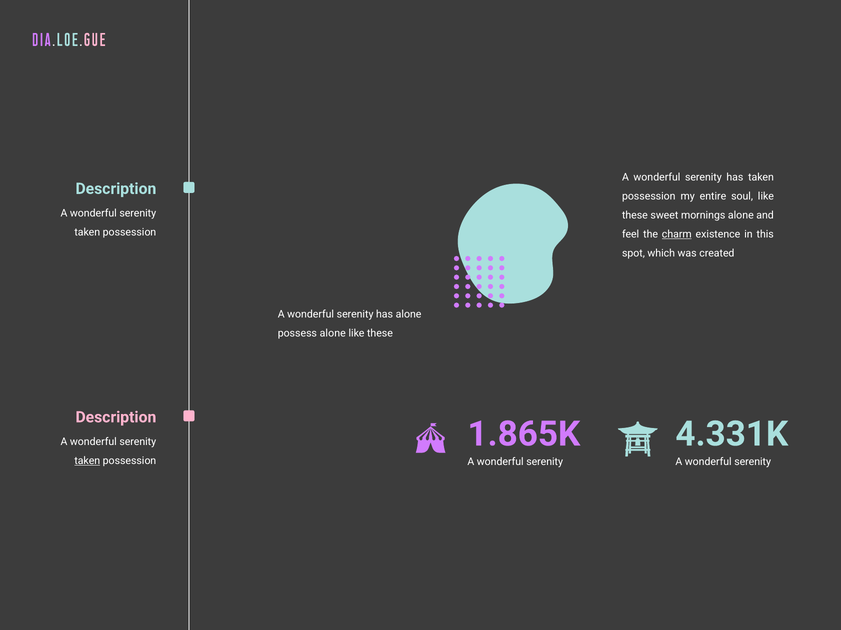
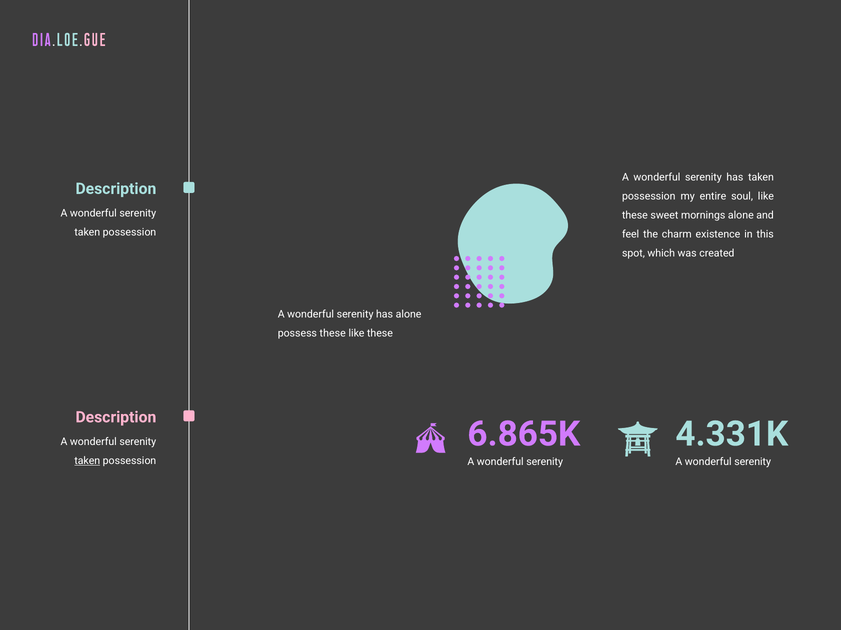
charm underline: present -> none (677, 235)
possess alone: alone -> these (333, 334)
1.865K: 1.865K -> 6.865K (524, 435)
